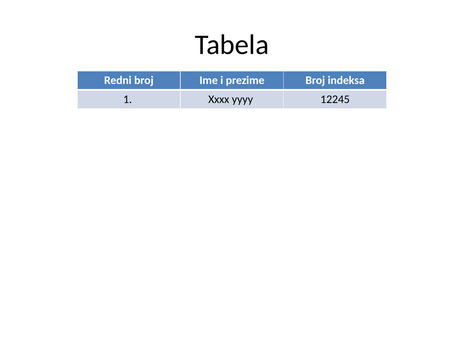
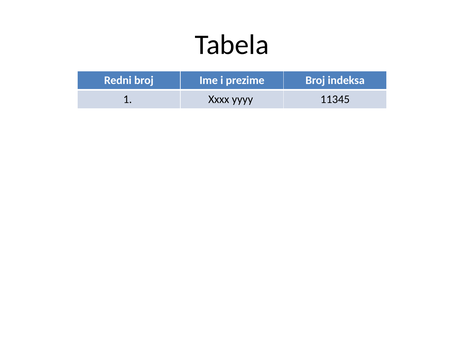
12245: 12245 -> 11345 (335, 99)
